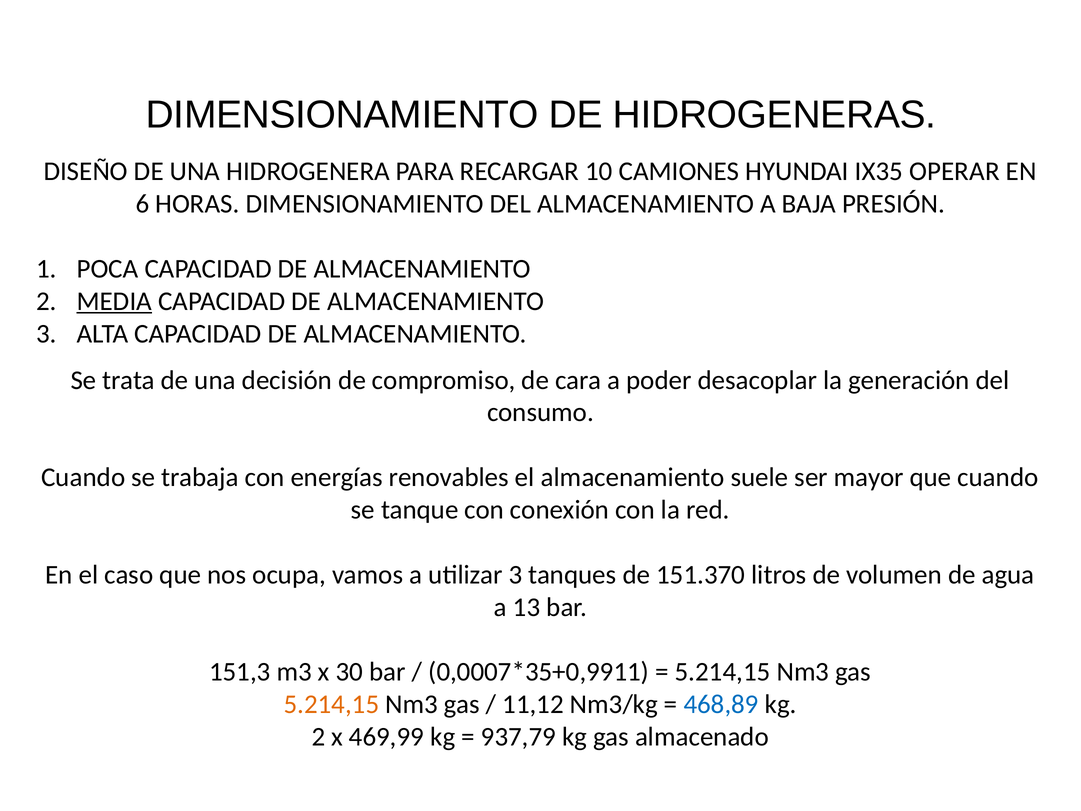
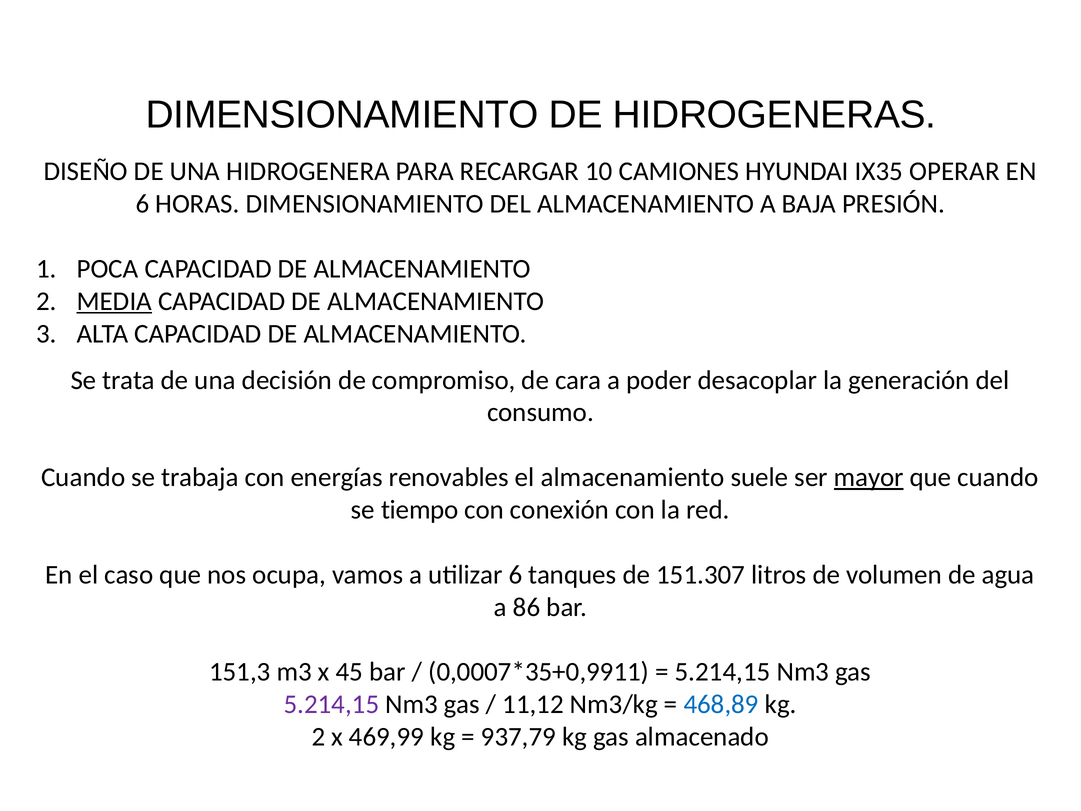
mayor underline: none -> present (869, 477)
tanque: tanque -> tiempo (420, 510)
utilizar 3: 3 -> 6 (515, 575)
151.370: 151.370 -> 151.307 (701, 575)
13: 13 -> 86 (527, 607)
30: 30 -> 45 (349, 672)
5.214,15 colour: orange -> purple (331, 704)
